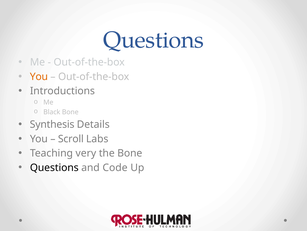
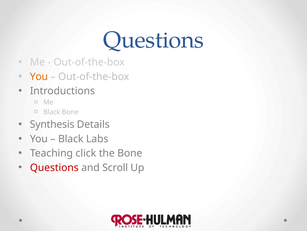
Scroll: Scroll -> Black (71, 138)
very: very -> click (86, 153)
Questions colour: black -> red (54, 167)
Code: Code -> Scroll (115, 167)
